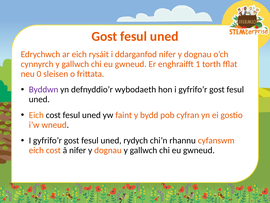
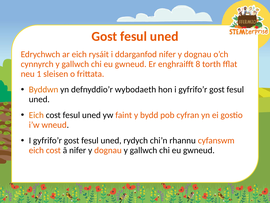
1: 1 -> 8 (198, 64)
0: 0 -> 1 (39, 74)
Byddwn colour: purple -> orange (44, 89)
